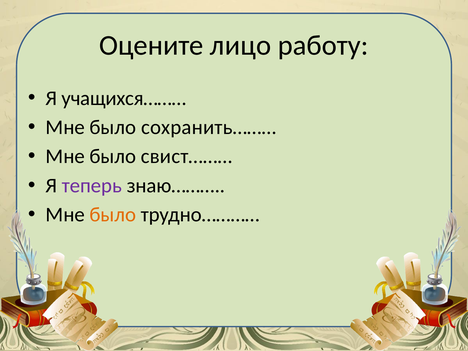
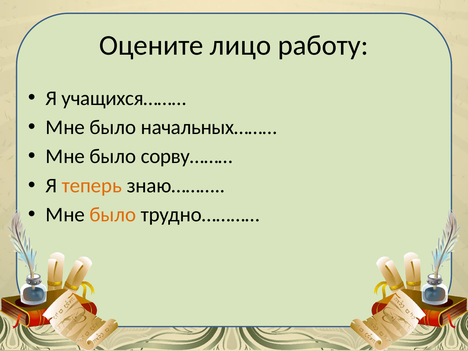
сохранить………: сохранить……… -> начальных……… (209, 127)
свист………: свист……… -> сорву……… (187, 156)
теперь colour: purple -> orange (92, 186)
